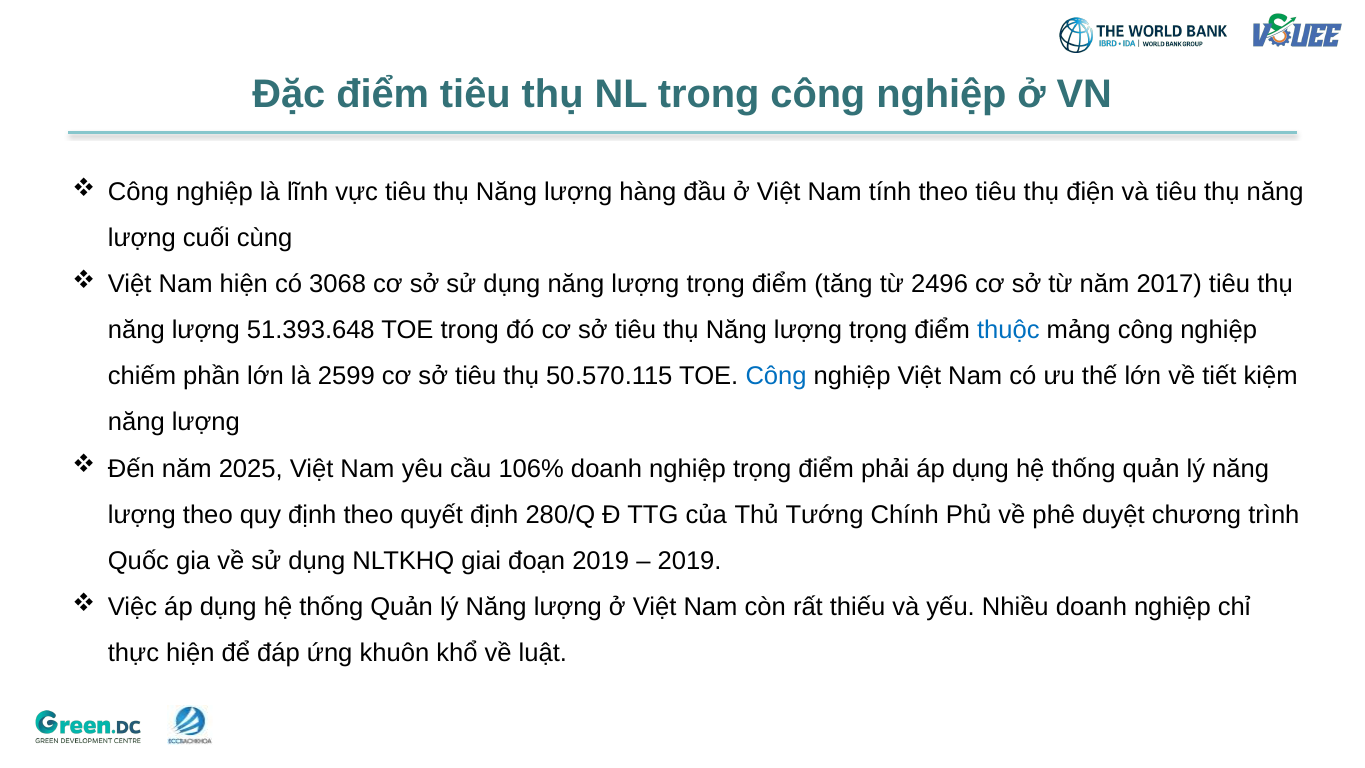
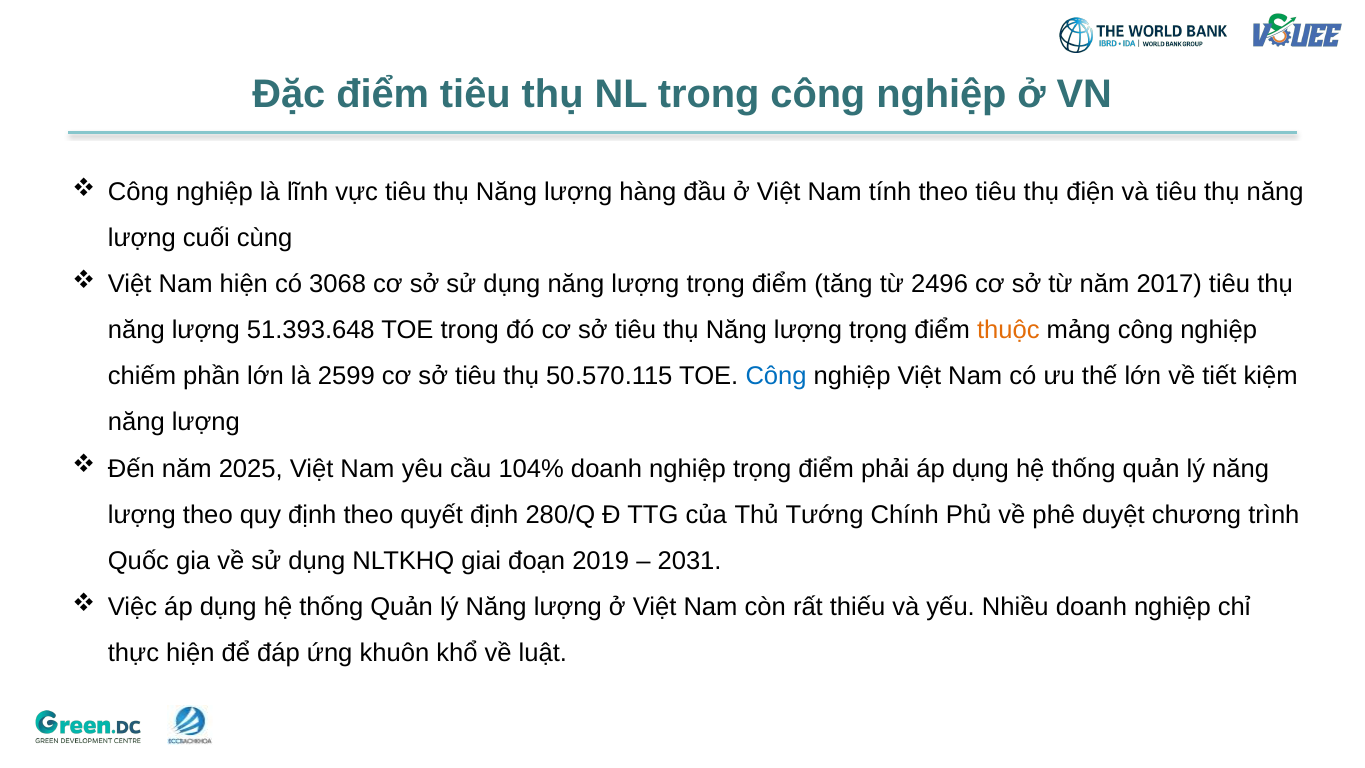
thuộc colour: blue -> orange (1008, 330)
106%: 106% -> 104% (531, 468)
2019: 2019 -> 2031 (690, 561)
